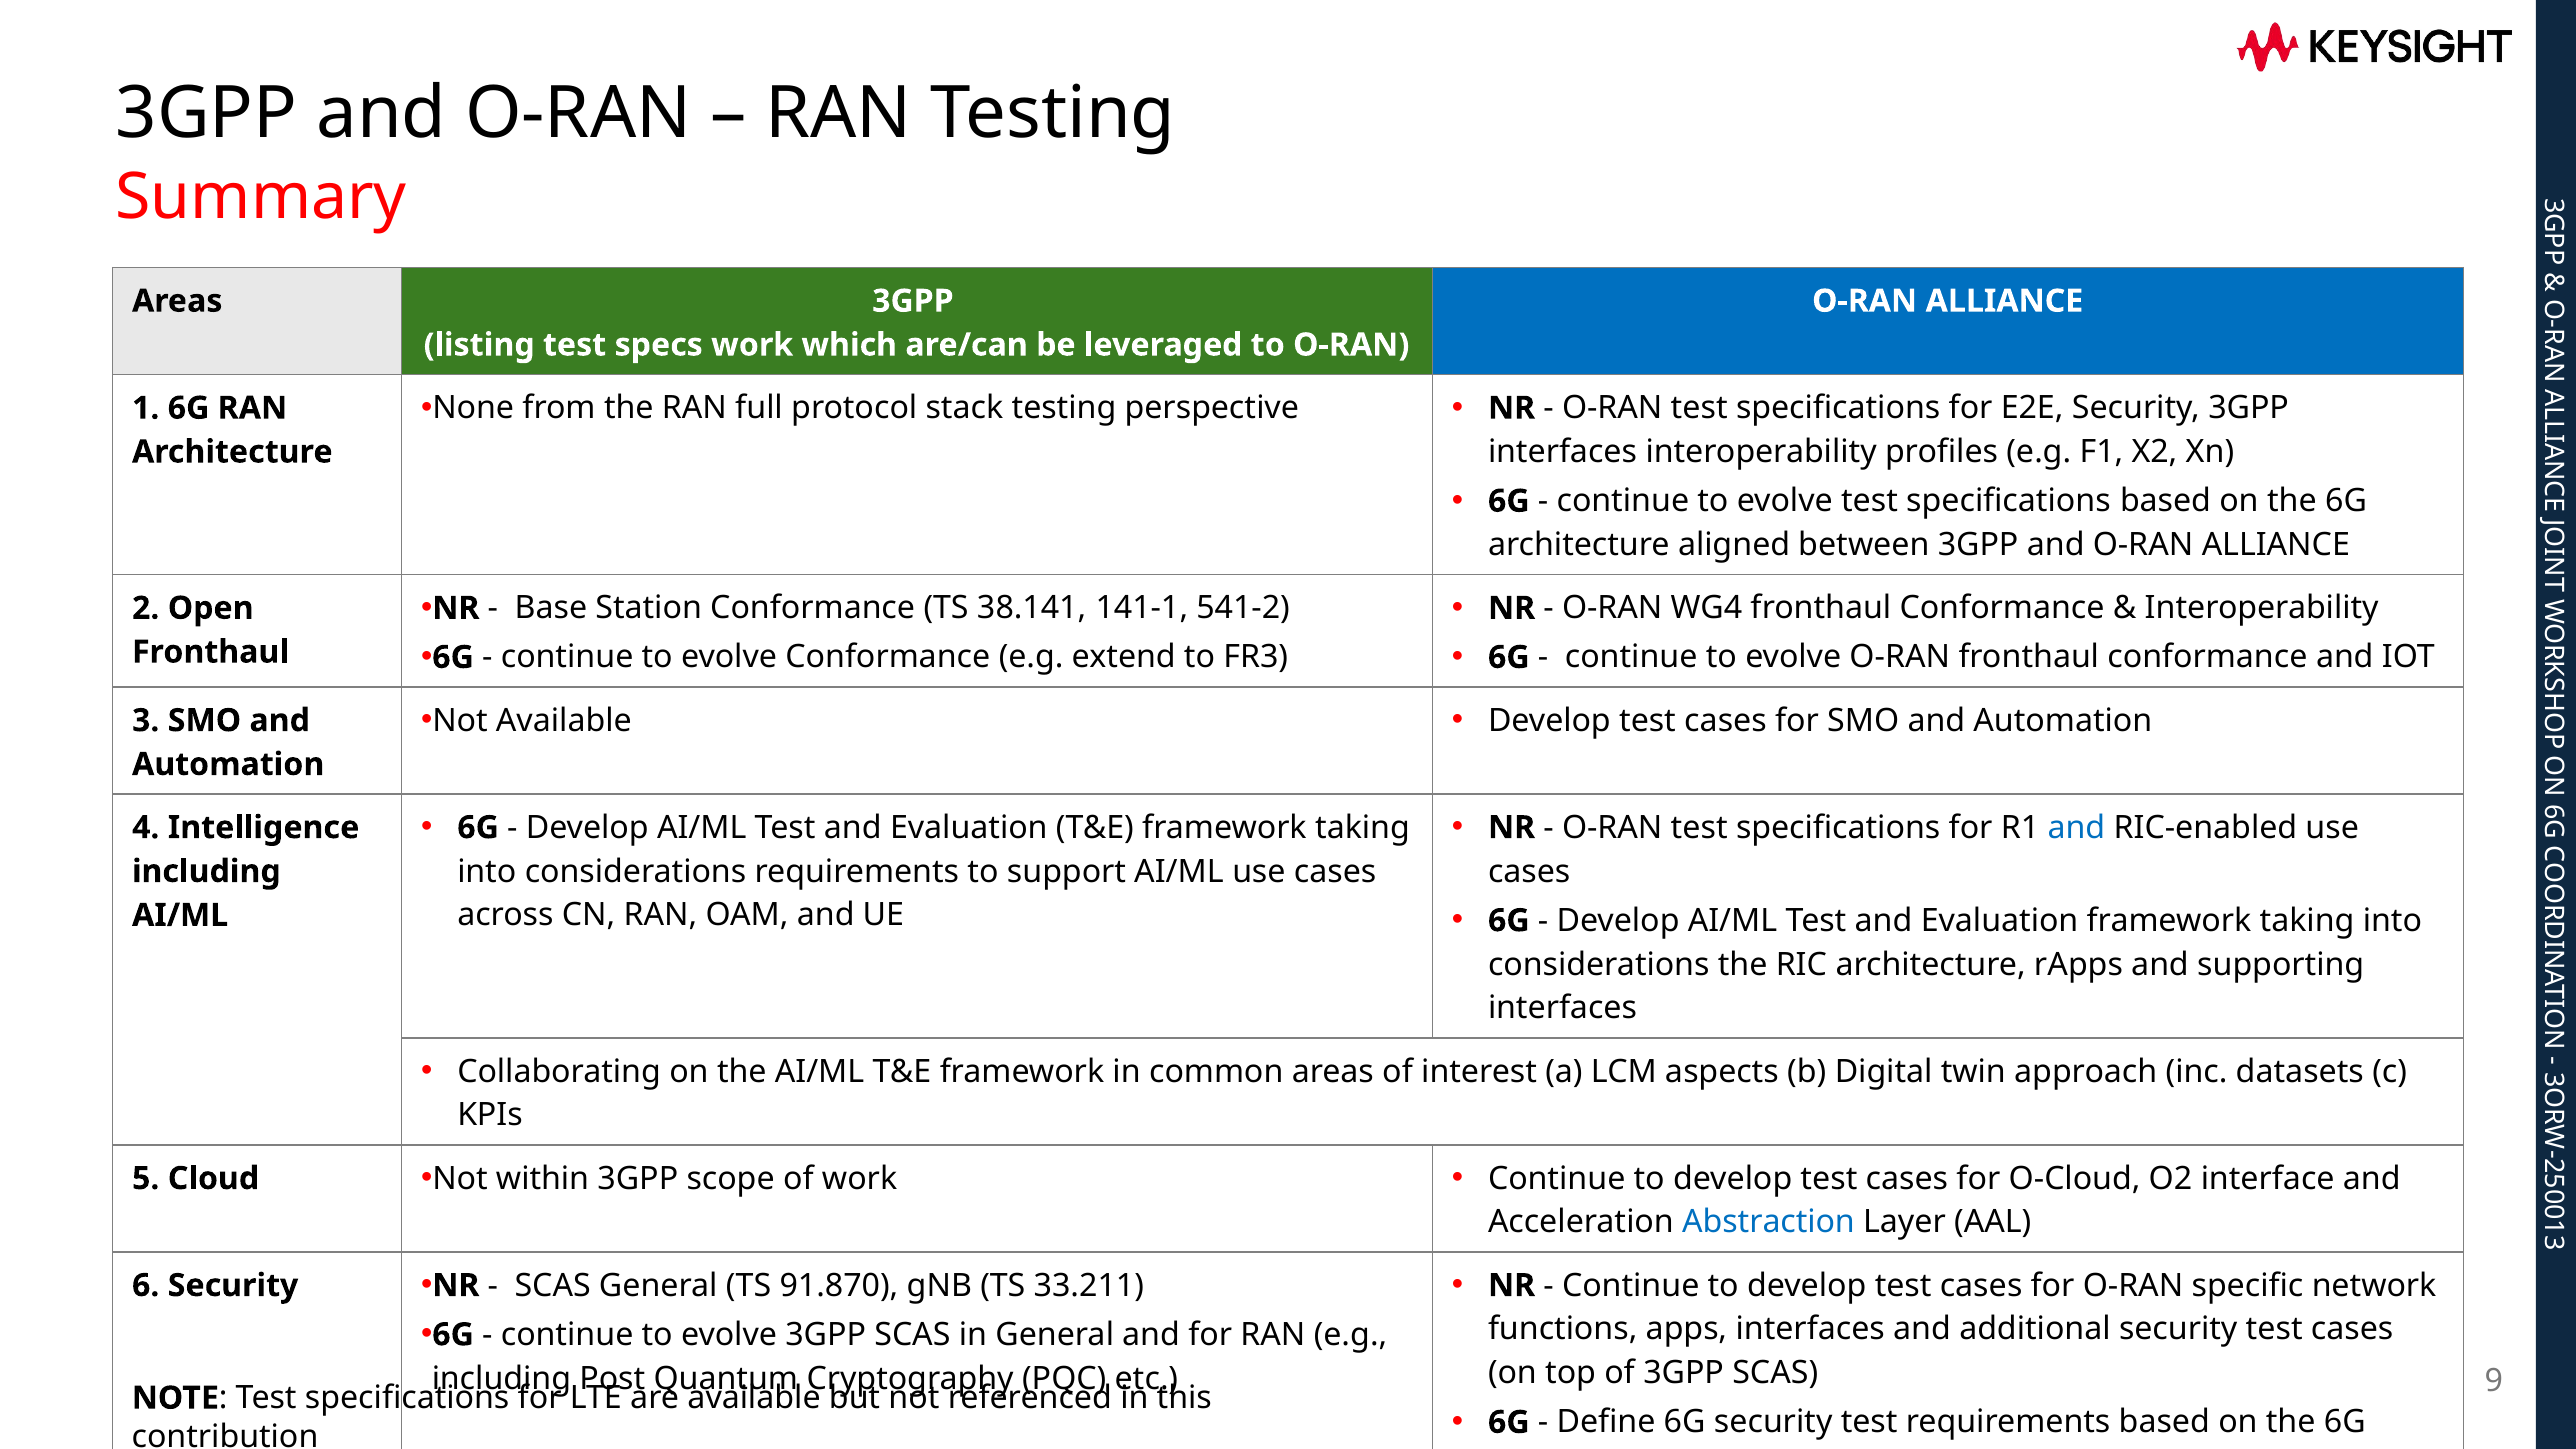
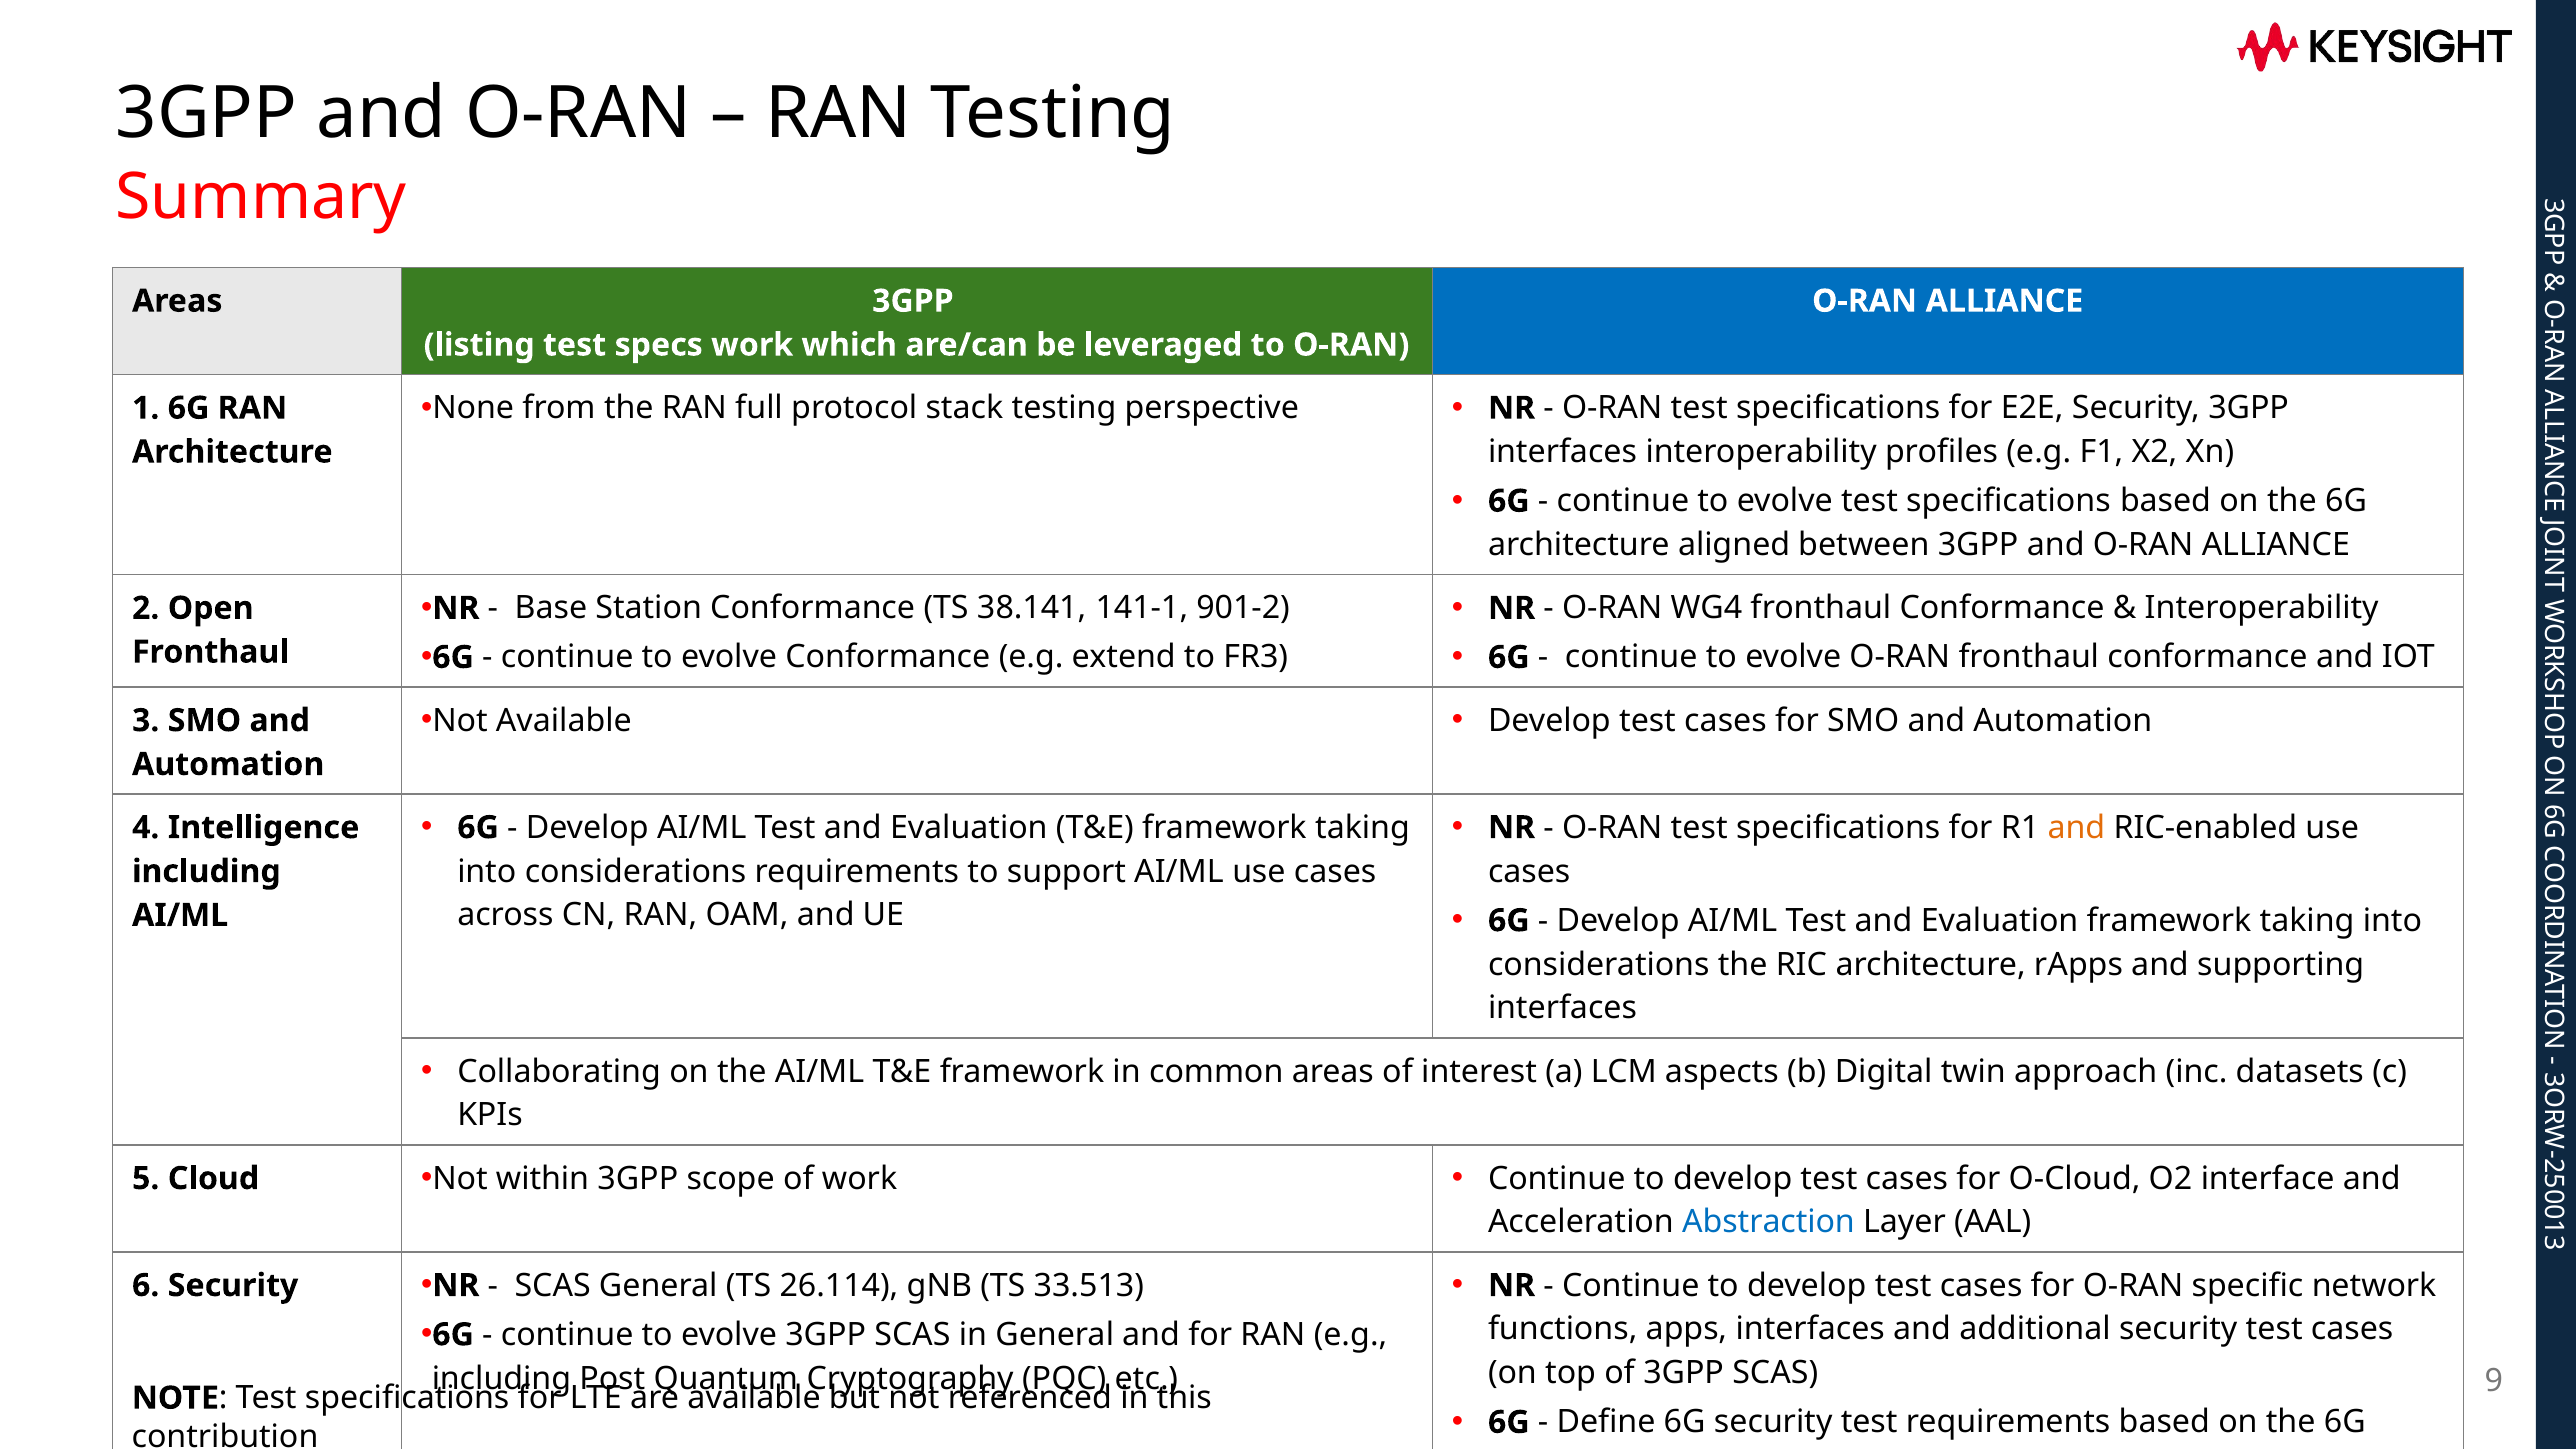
541-2: 541-2 -> 901-2 (1243, 608)
and colour: blue -> orange (2076, 828)
91.870: 91.870 -> 26.114 (839, 1285)
33.211: 33.211 -> 33.513 (1089, 1285)
